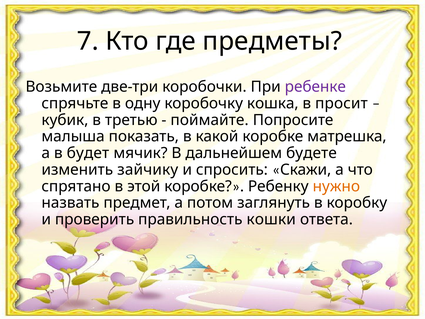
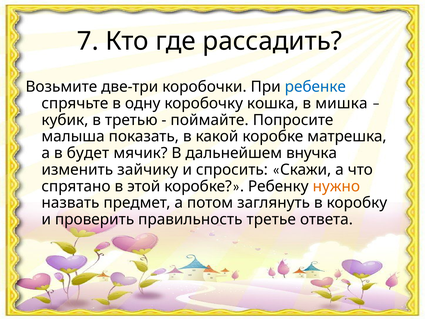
предметы: предметы -> рассадить (272, 41)
ребенке colour: purple -> blue (315, 87)
просит: просит -> мишка (341, 103)
будете: будете -> внучка (312, 153)
кошки: кошки -> третье (271, 219)
